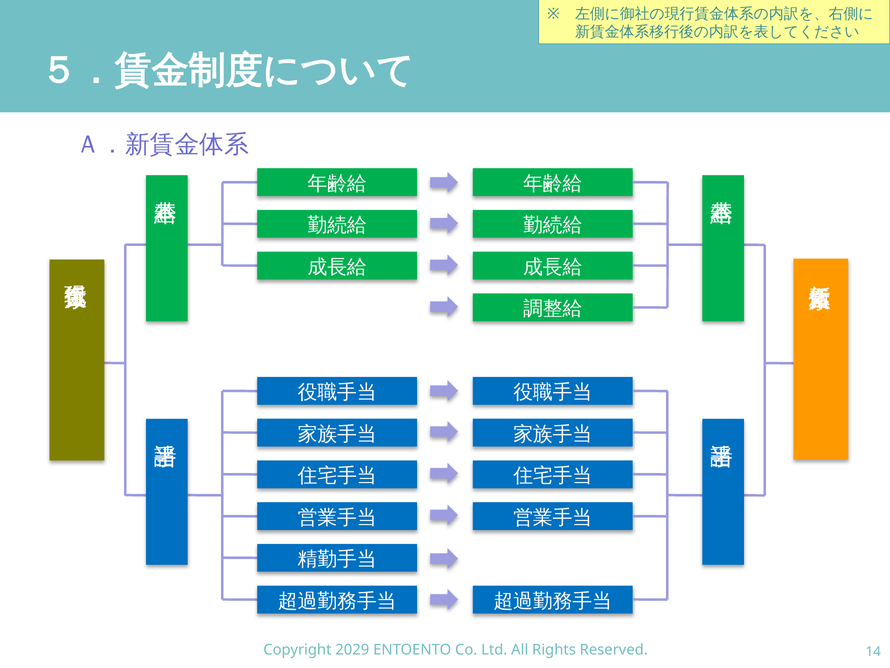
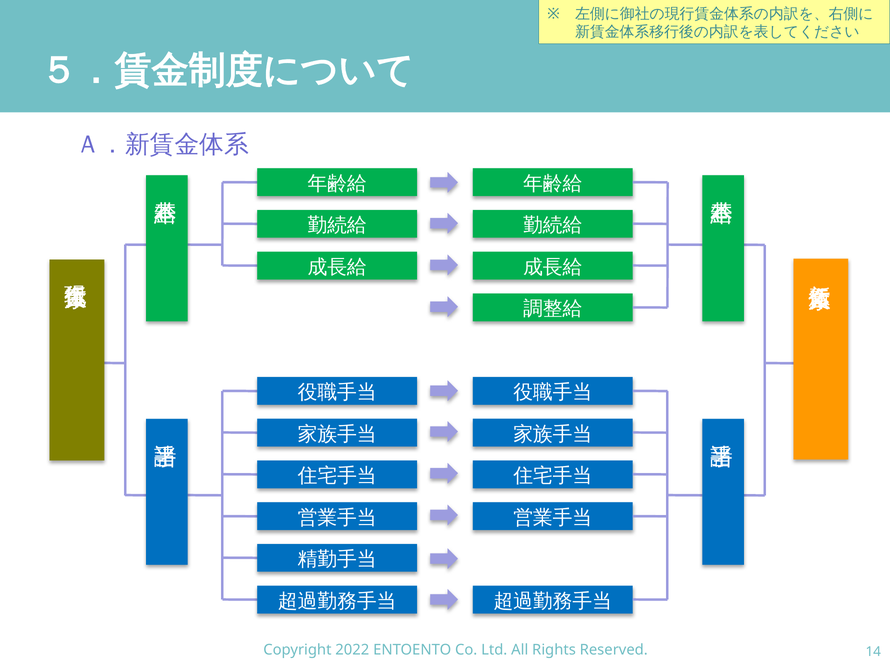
2029: 2029 -> 2022 (352, 649)
